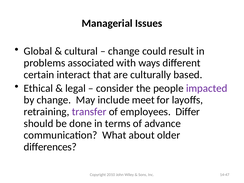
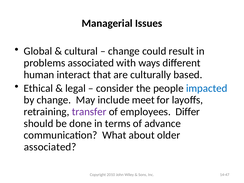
certain: certain -> human (39, 75)
impacted colour: purple -> blue (207, 88)
differences: differences -> associated (50, 147)
